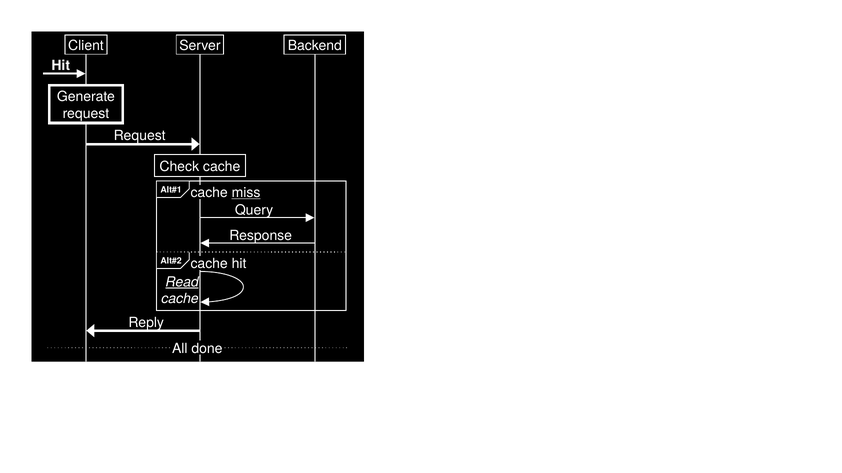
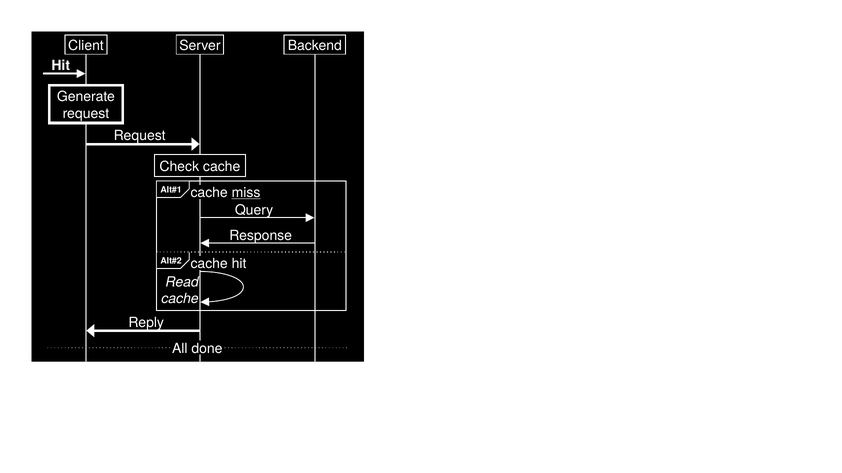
Read underline: present -> none (182, 282)
